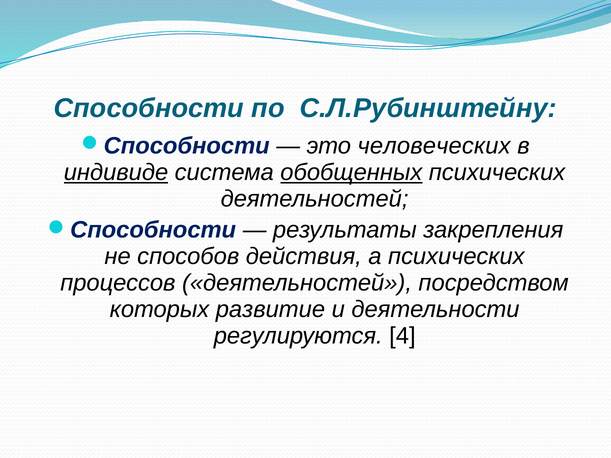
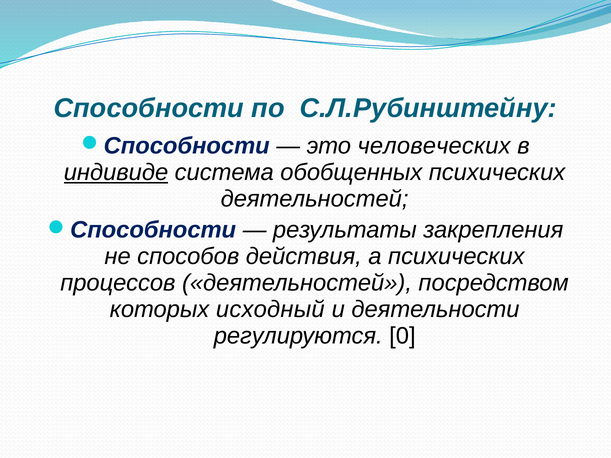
обобщенных underline: present -> none (351, 172)
развитие: развитие -> исходный (270, 310)
4: 4 -> 0 (402, 336)
